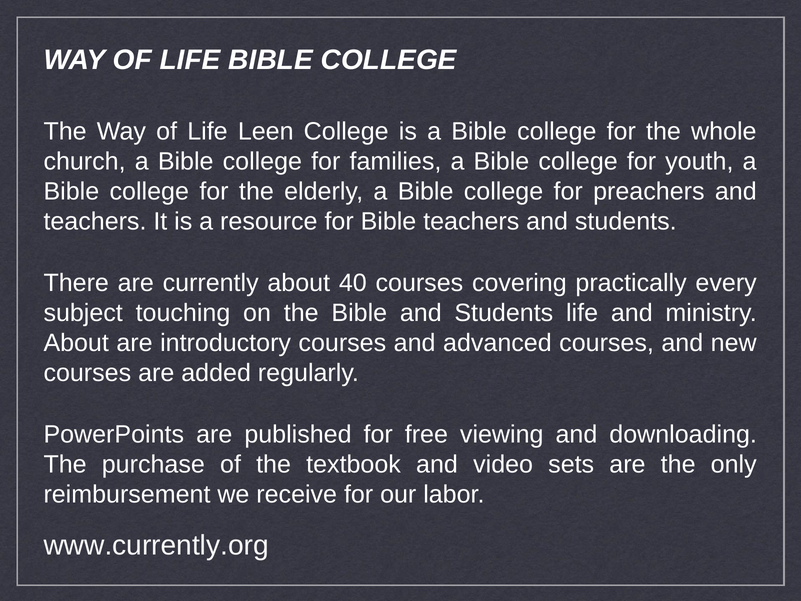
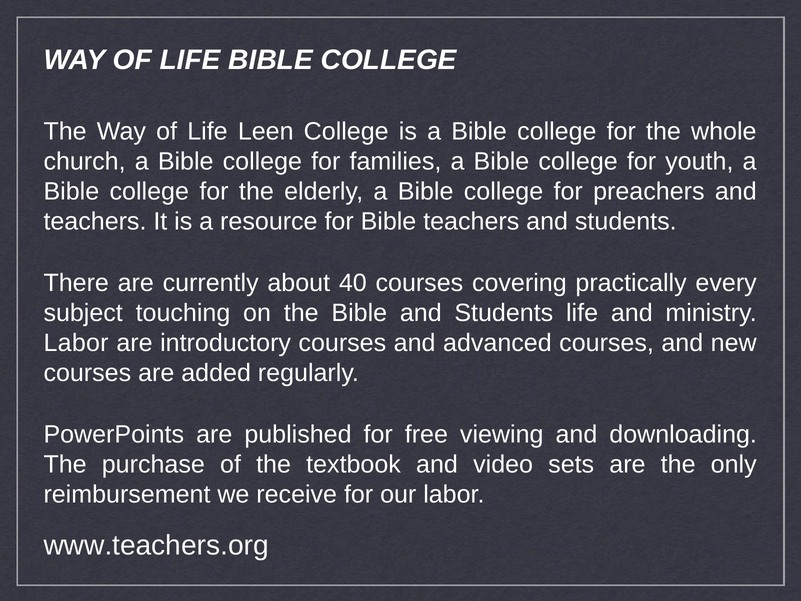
About: About -> Labor (76, 343)
www.currently.org: www.currently.org -> www.teachers.org (156, 545)
